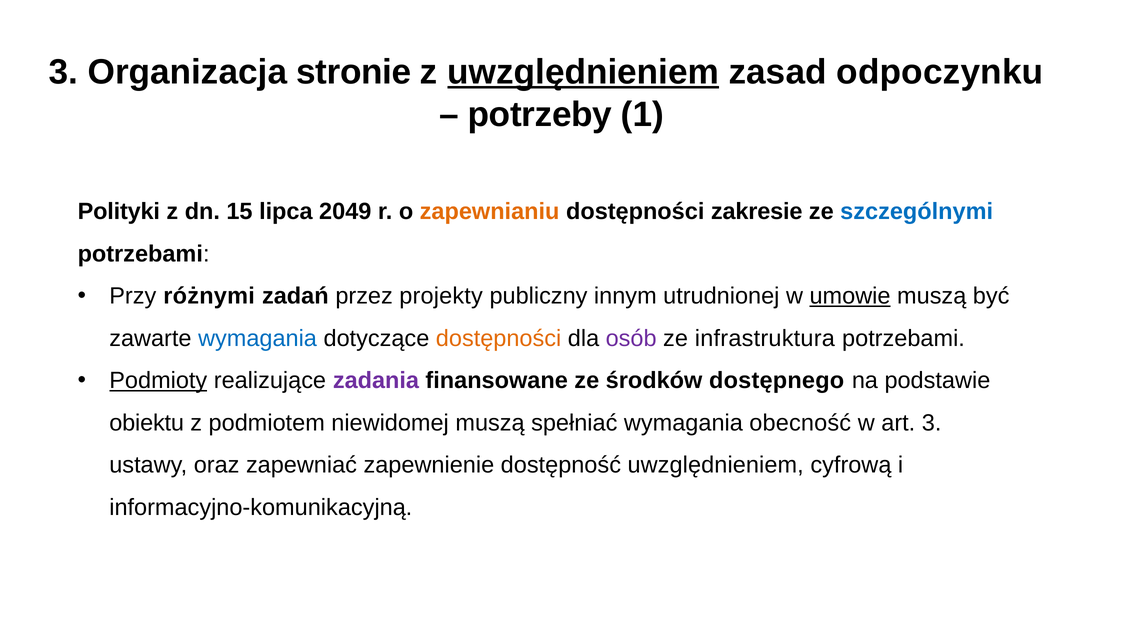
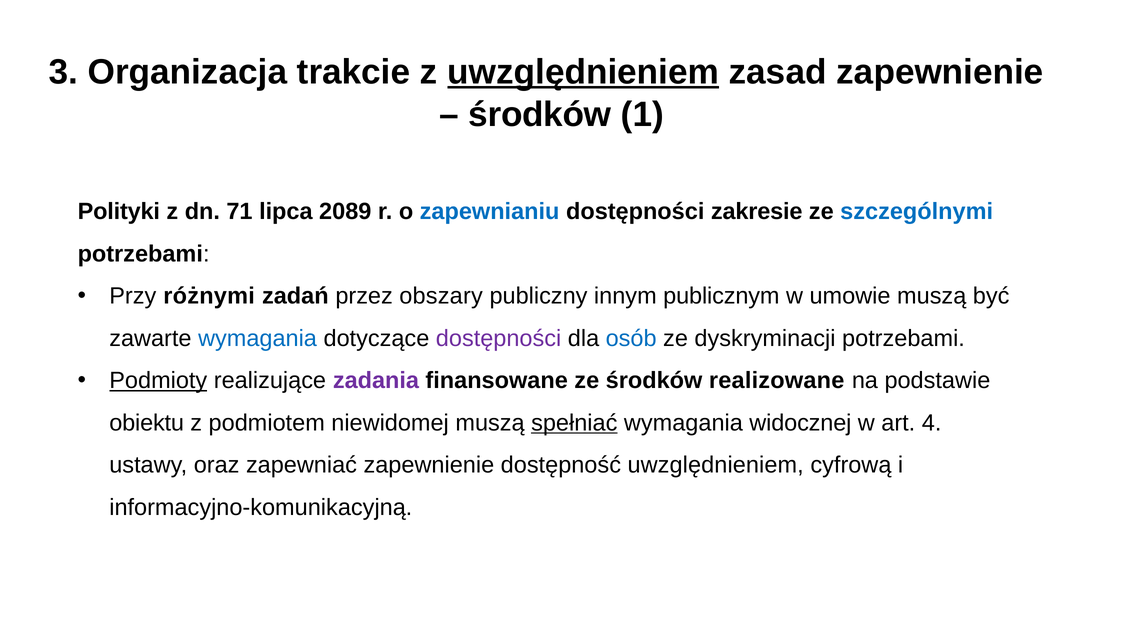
stronie: stronie -> trakcie (354, 72)
zasad odpoczynku: odpoczynku -> zapewnienie (940, 72)
potrzeby: potrzeby -> środków (540, 114)
15: 15 -> 71 (239, 212)
2049: 2049 -> 2089 (345, 212)
zapewnianiu colour: orange -> blue (490, 212)
projekty: projekty -> obszary (441, 296)
utrudnionej: utrudnionej -> publicznym (721, 296)
umowie underline: present -> none (850, 296)
dostępności colour: orange -> purple (499, 338)
osób colour: purple -> blue (631, 338)
infrastruktura: infrastruktura -> dyskryminacji (765, 338)
dostępnego: dostępnego -> realizowane (777, 381)
spełniać underline: none -> present (574, 423)
obecność: obecność -> widocznej (800, 423)
art 3: 3 -> 4 (932, 423)
